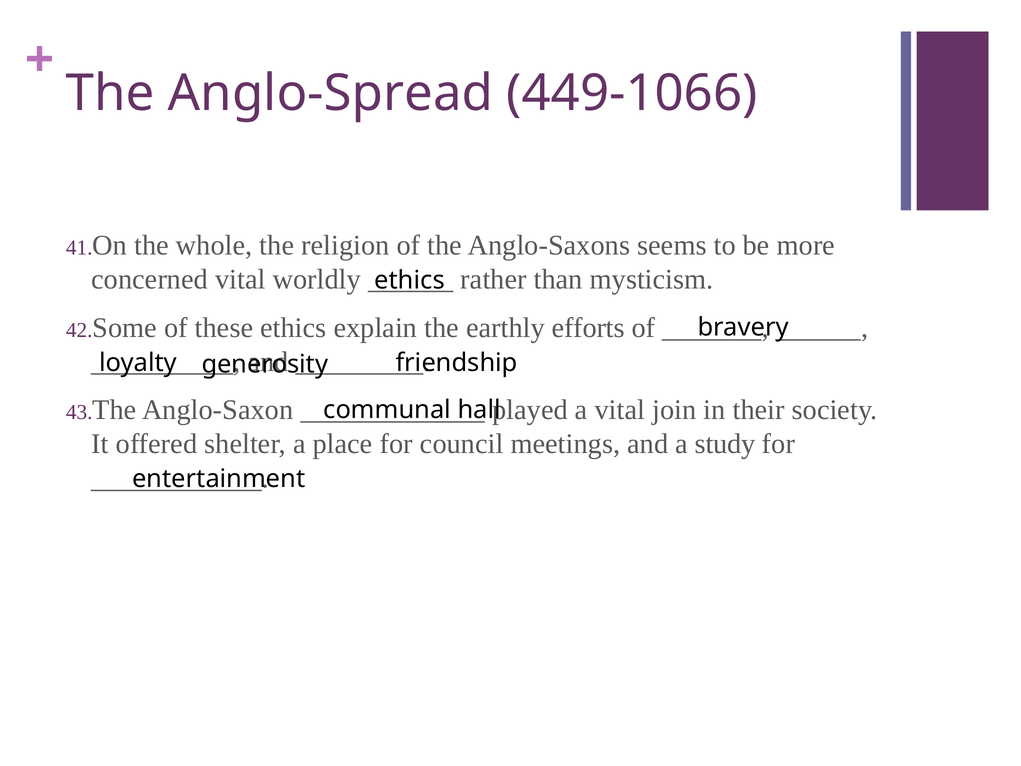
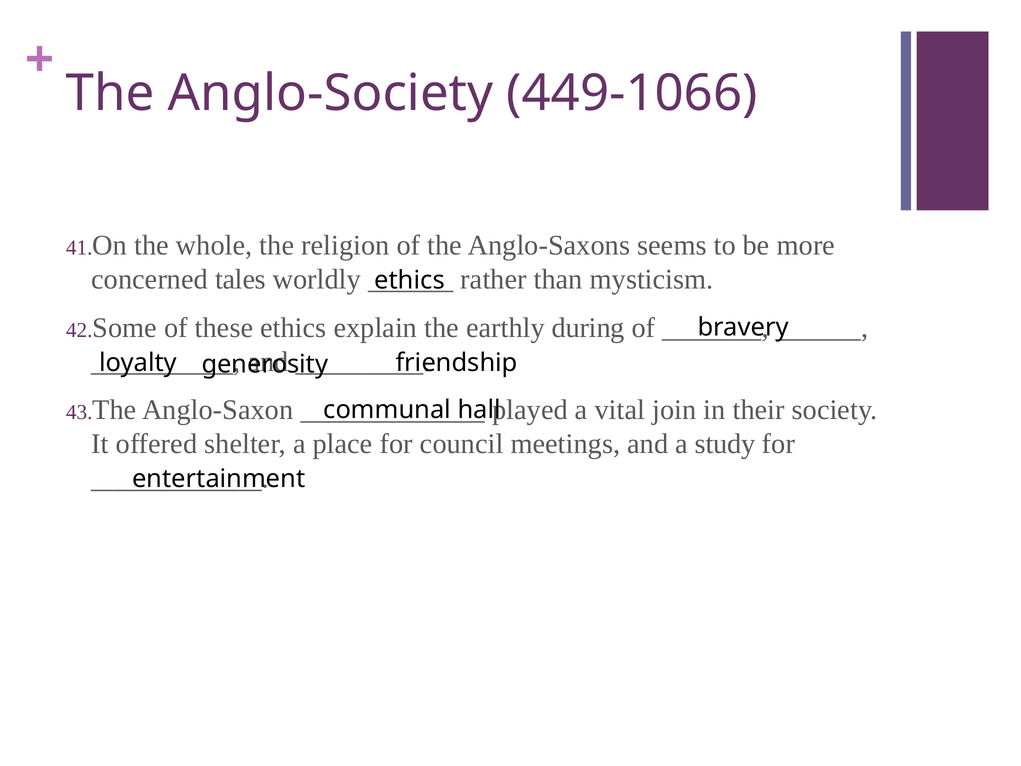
Anglo-Spread: Anglo-Spread -> Anglo-Society (331, 93)
concerned vital: vital -> tales (240, 279)
efforts: efforts -> during (588, 328)
